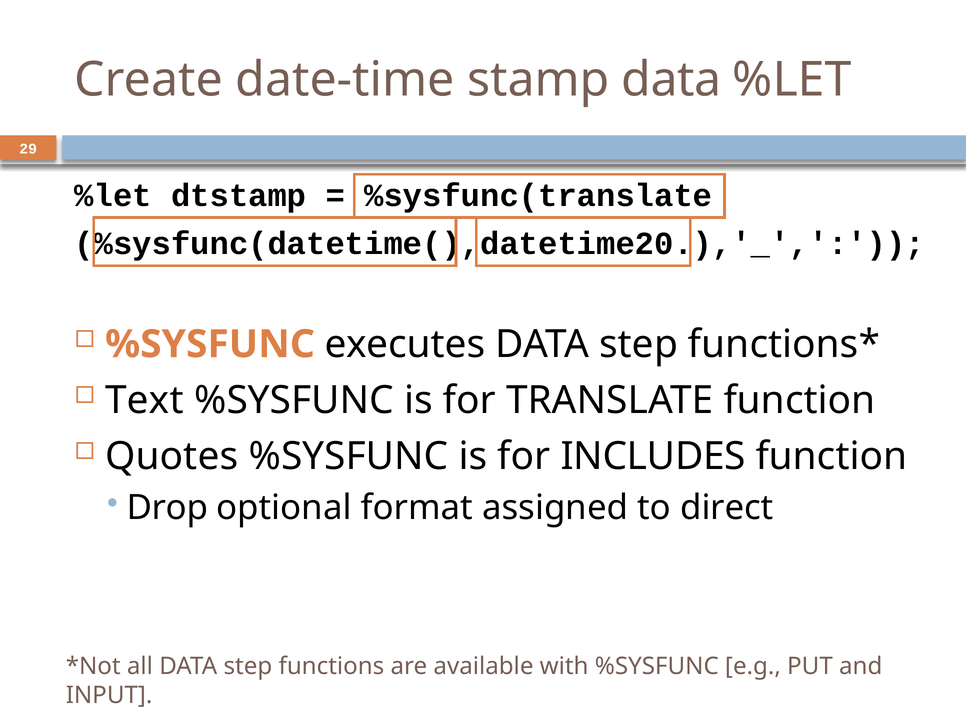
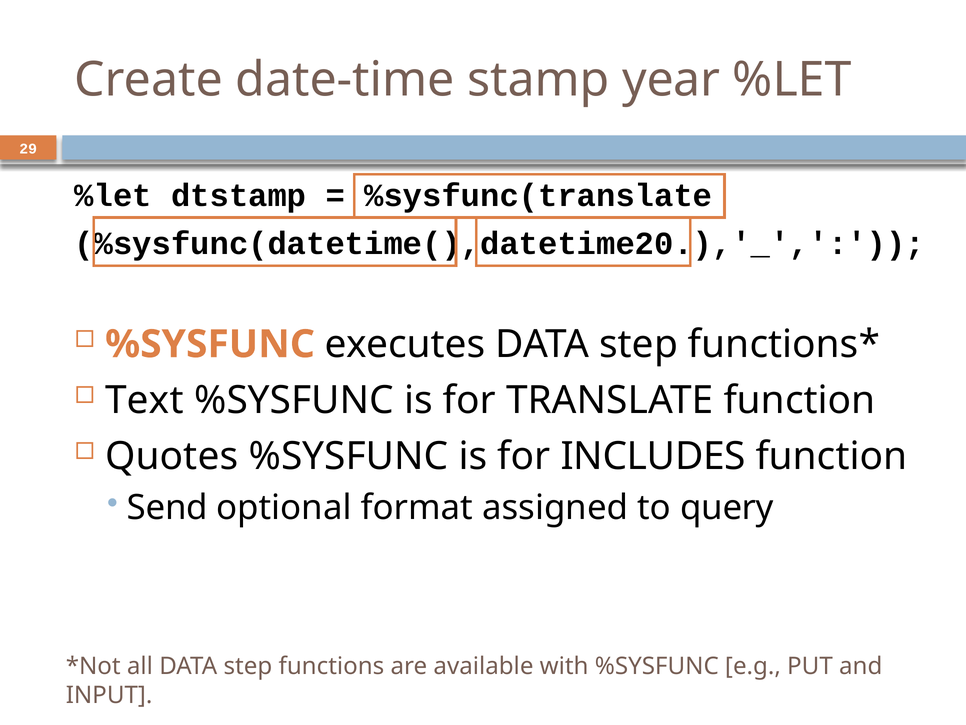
stamp data: data -> year (671, 80)
Drop: Drop -> Send (167, 508)
direct: direct -> query (727, 508)
